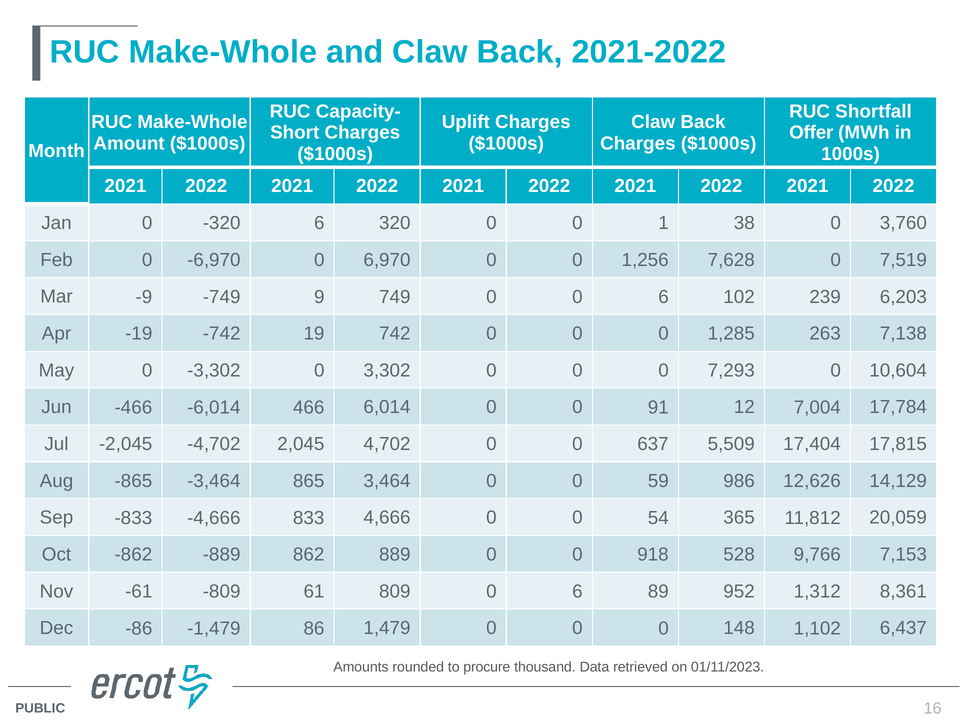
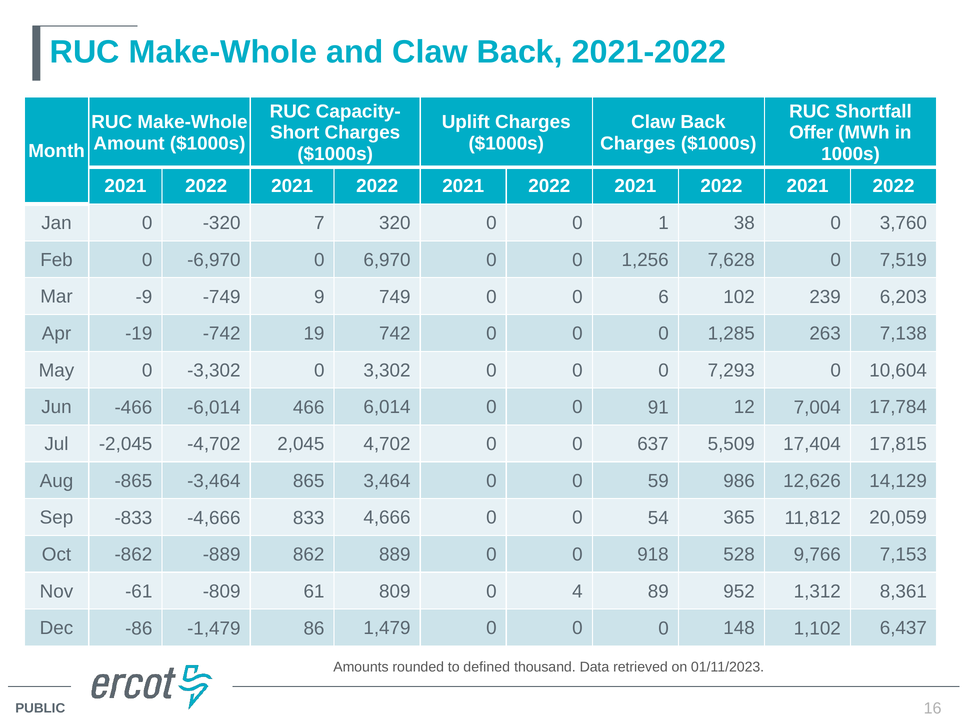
-320 6: 6 -> 7 (319, 223)
809 0 6: 6 -> 4 (577, 591)
procure: procure -> defined (487, 667)
